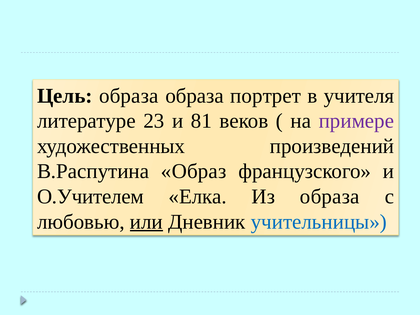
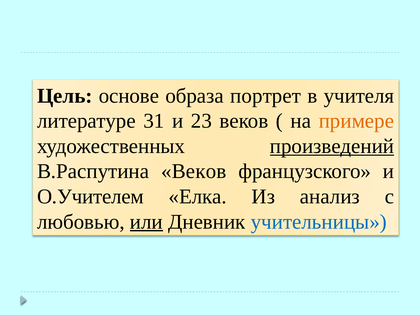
Цель образа: образа -> основе (129, 96)
23: 23 -> 31 (154, 121)
81: 81 -> 23 (201, 121)
примере colour: purple -> orange (356, 121)
произведений underline: none -> present (332, 146)
В.Распутина Образ: Образ -> Веков (194, 171)
Из образа: образа -> анализ (330, 197)
